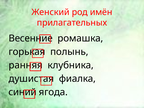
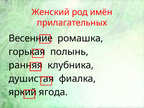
синий: синий -> яркий (23, 92)
